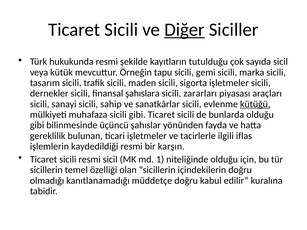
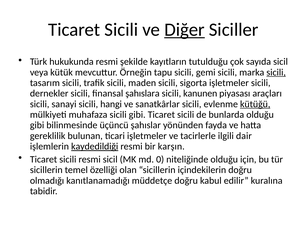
sicili underline: none -> present (276, 72)
zararları: zararları -> kanunen (200, 94)
sahip: sahip -> hangi (111, 104)
iflas: iflas -> dair (244, 136)
kaydedildiği underline: none -> present (95, 147)
1: 1 -> 0 (160, 160)
